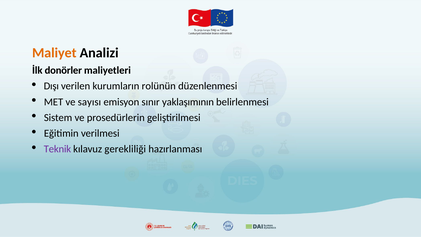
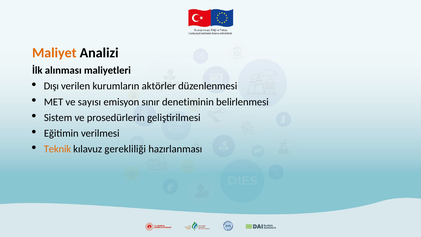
donörler: donörler -> alınması (63, 70)
rolünün: rolünün -> aktörler (159, 86)
yaklaşımının: yaklaşımının -> denetiminin (188, 102)
Teknik colour: purple -> orange (57, 149)
